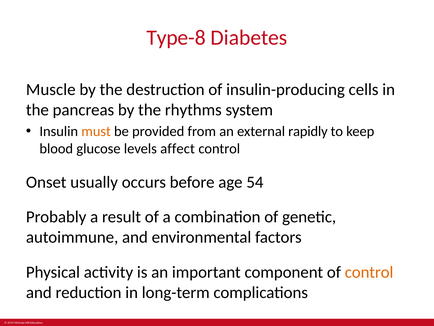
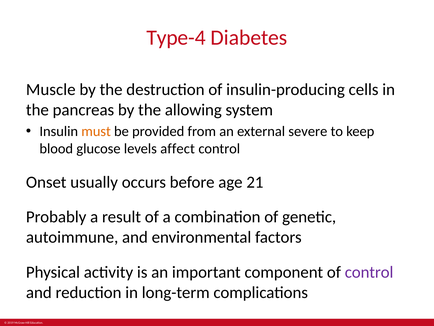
Type-8: Type-8 -> Type-4 (176, 38)
rhythms: rhythms -> allowing (193, 110)
rapidly: rapidly -> severe (308, 131)
54: 54 -> 21 (255, 182)
control colour: orange -> purple (369, 272)
